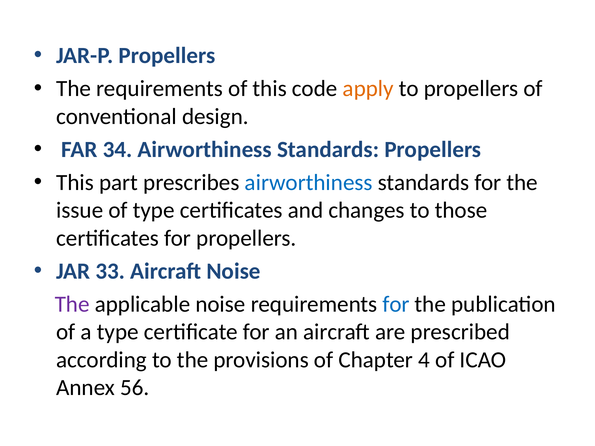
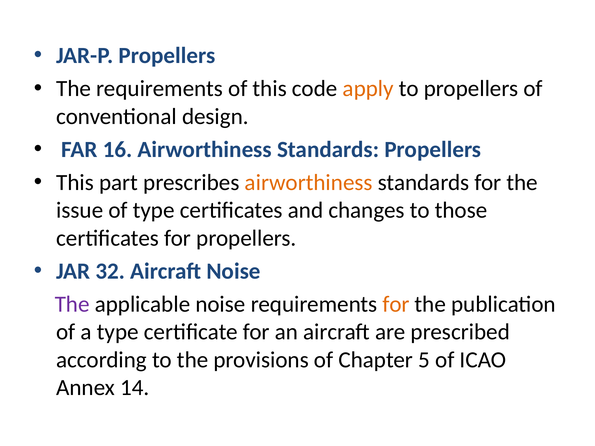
34: 34 -> 16 (118, 150)
airworthiness colour: blue -> orange (309, 183)
33: 33 -> 32 (110, 271)
for colour: blue -> orange (396, 304)
4: 4 -> 5 (424, 360)
56: 56 -> 14 (135, 388)
